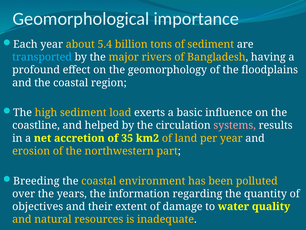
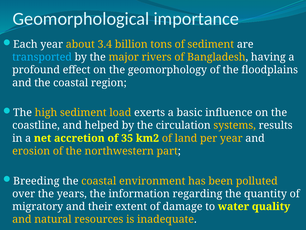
5.4: 5.4 -> 3.4 (105, 44)
systems colour: pink -> yellow (235, 125)
objectives: objectives -> migratory (38, 206)
